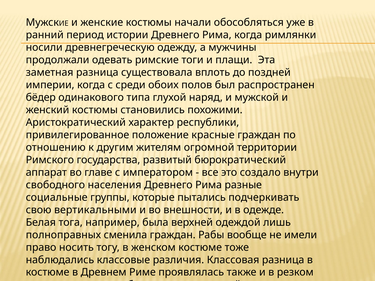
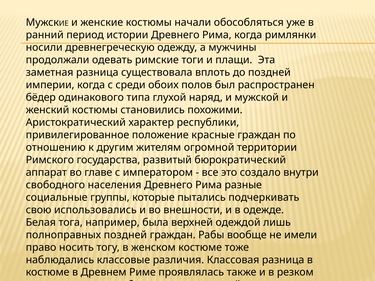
вертикальными: вертикальными -> использовались (95, 210)
полноправных сменила: сменила -> поздней (125, 235)
